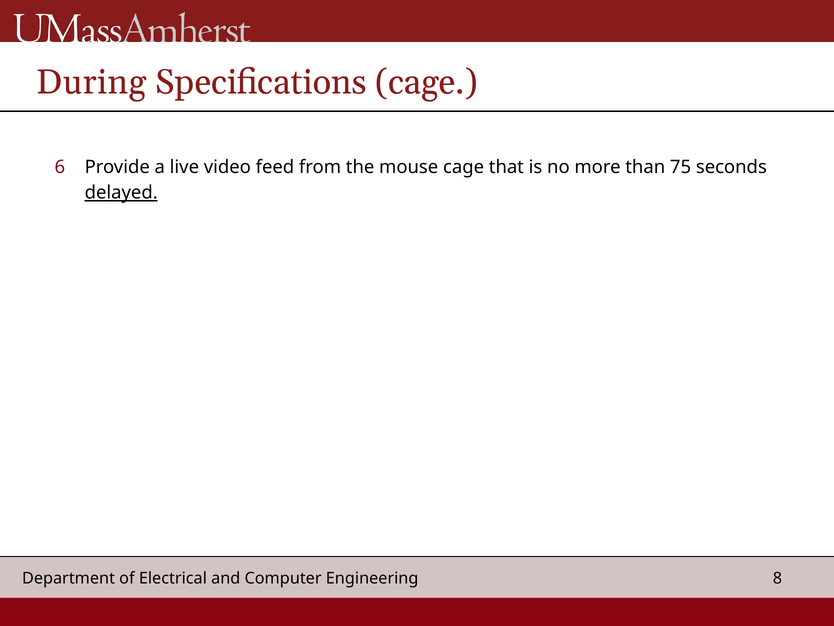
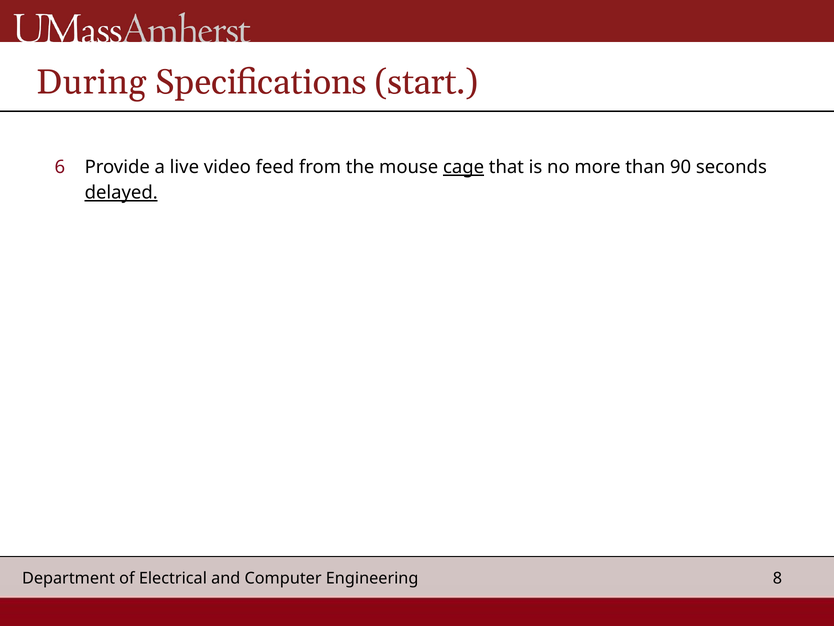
Specifications cage: cage -> start (427, 82)
cage underline: none -> present (464, 167)
75: 75 -> 90 (681, 167)
